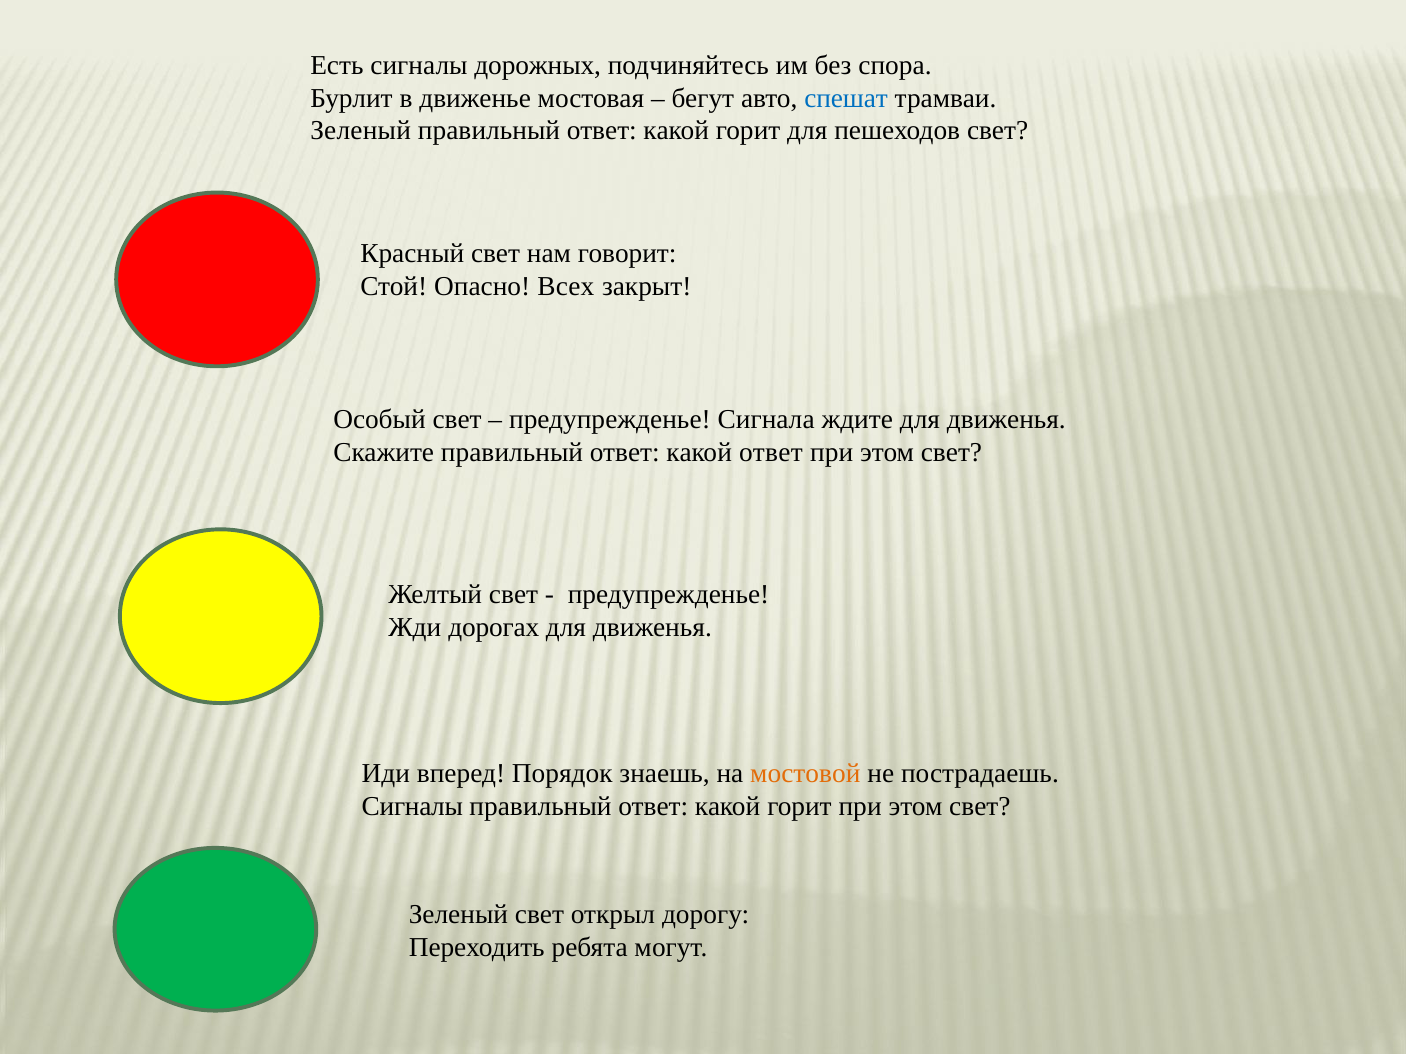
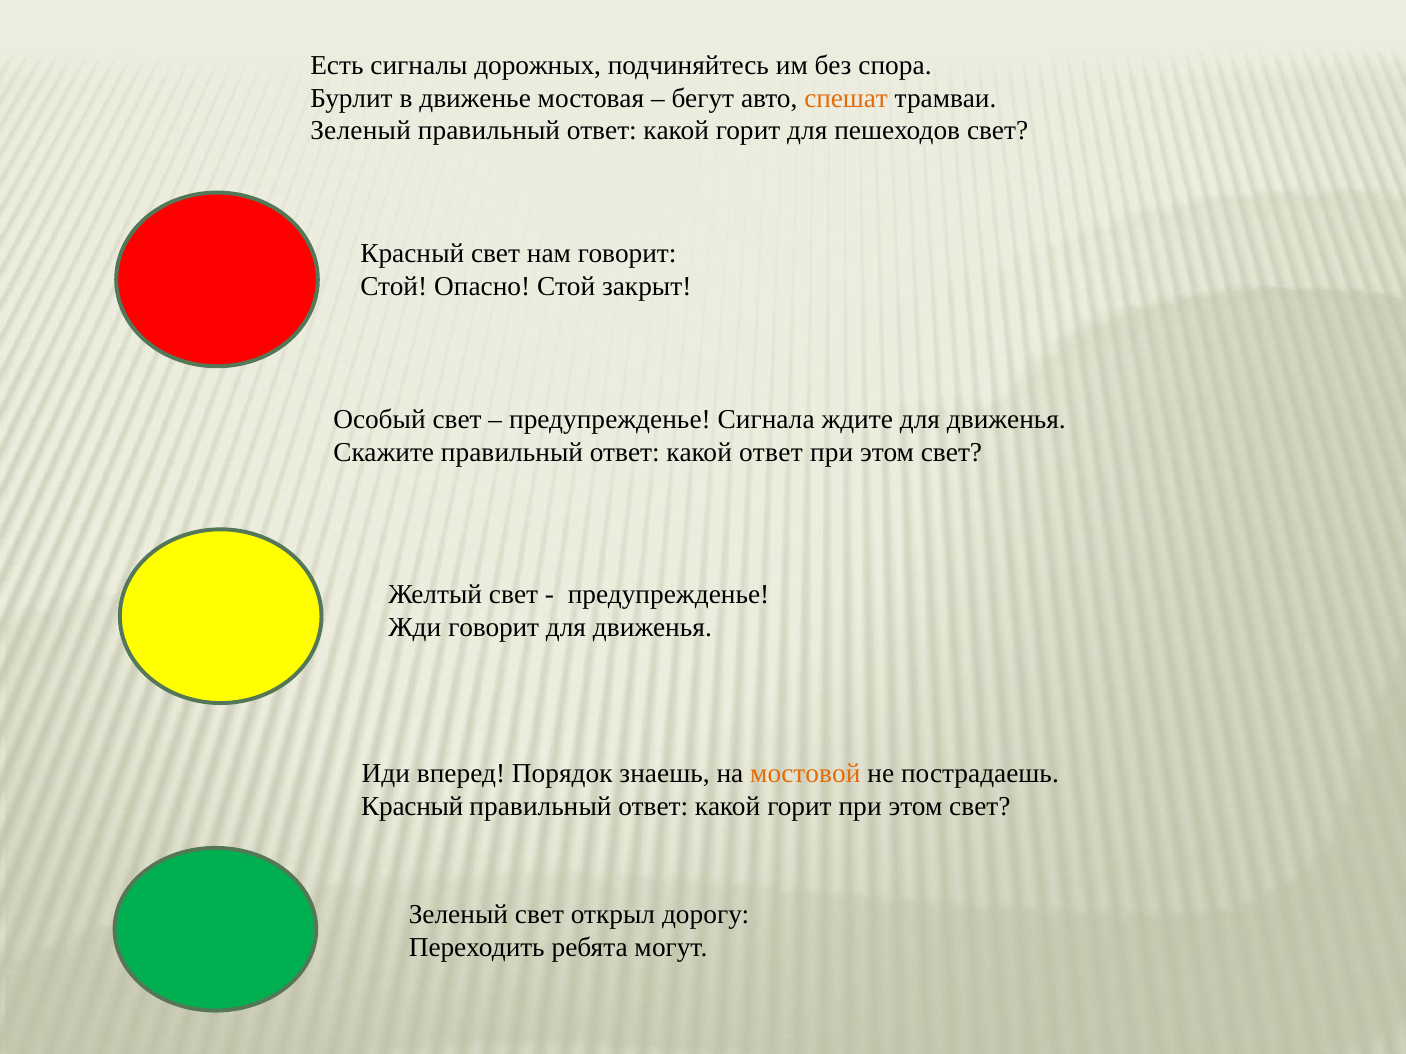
спешат colour: blue -> orange (846, 98)
Опасно Всех: Всех -> Стой (566, 286)
Жди дорогах: дорогах -> говорит (494, 628)
Сигналы: Сигналы -> Красный (412, 807)
